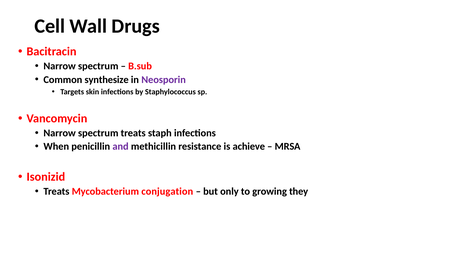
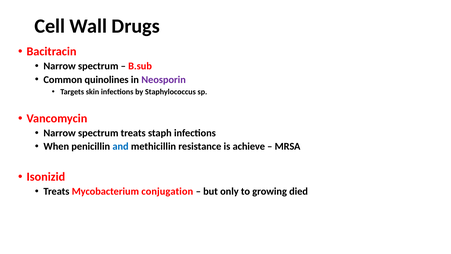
synthesize: synthesize -> quinolines (107, 79)
and colour: purple -> blue (121, 146)
they: they -> died (299, 191)
